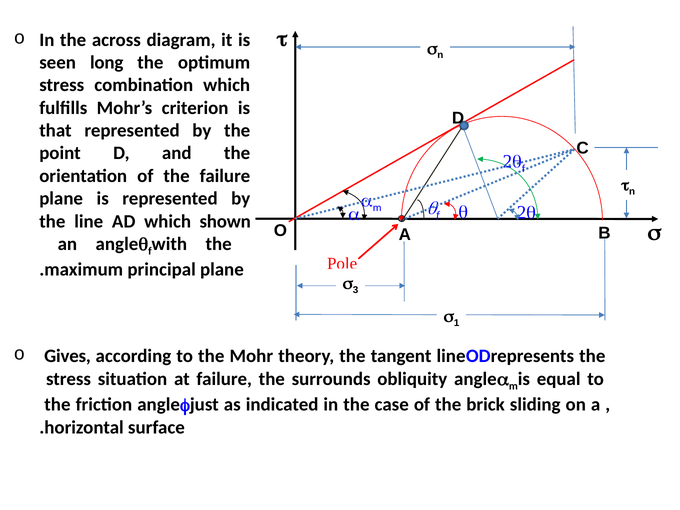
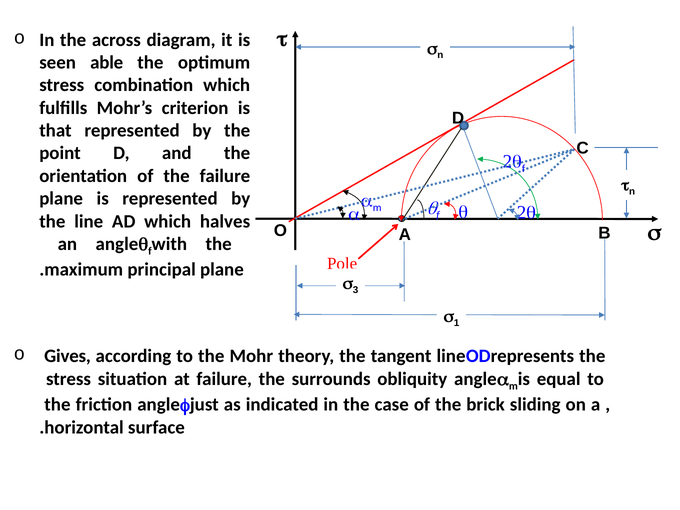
long: long -> able (107, 63)
shown: shown -> halves (225, 221)
